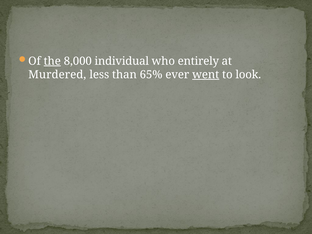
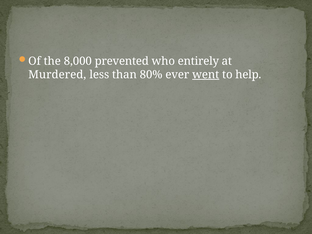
the underline: present -> none (52, 61)
individual: individual -> prevented (122, 61)
65%: 65% -> 80% (151, 75)
look: look -> help (248, 75)
